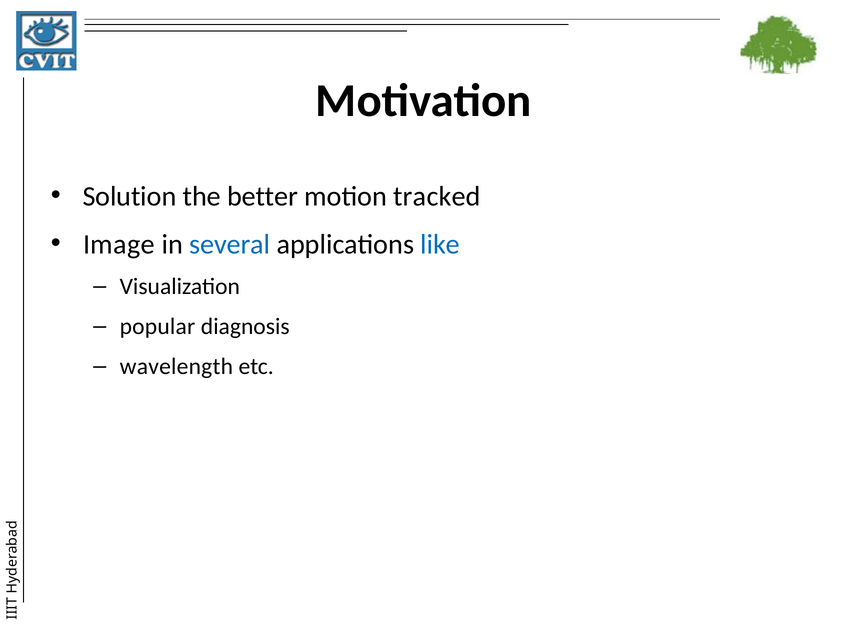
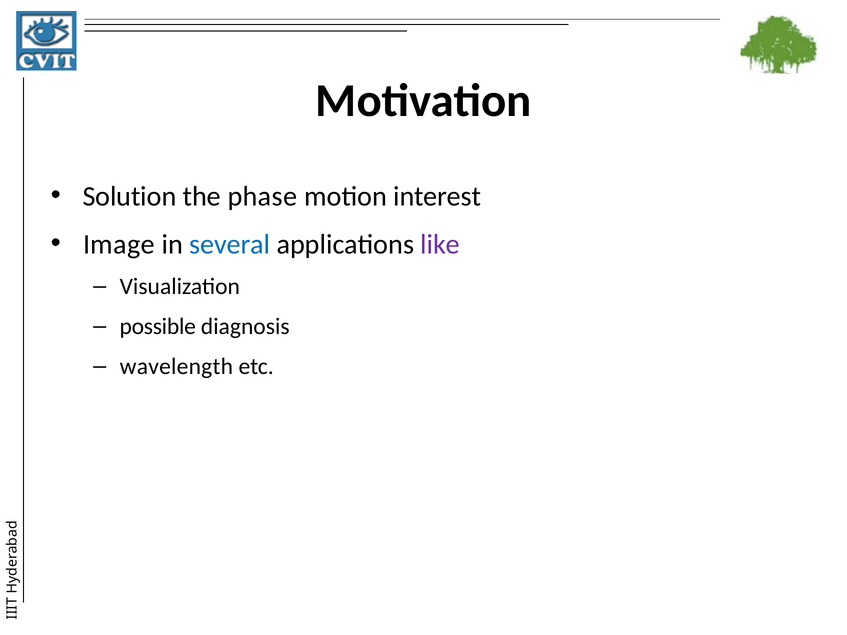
better: better -> phase (262, 196)
tracked: tracked -> interest (437, 196)
like colour: blue -> purple (440, 244)
popular: popular -> possible (158, 327)
